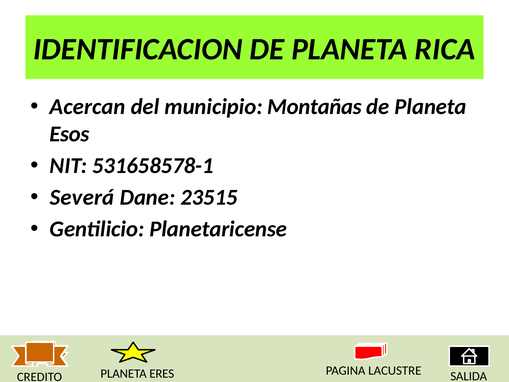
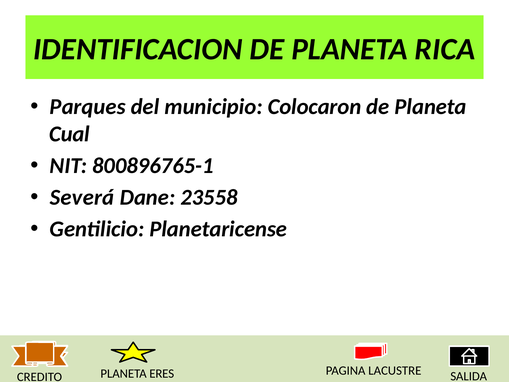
Acercan: Acercan -> Parques (88, 107)
Montañas: Montañas -> Colocaron (315, 107)
Esos: Esos -> Cual (69, 134)
531658578-1: 531658578-1 -> 800896765-1 (153, 166)
23515: 23515 -> 23558 (209, 197)
